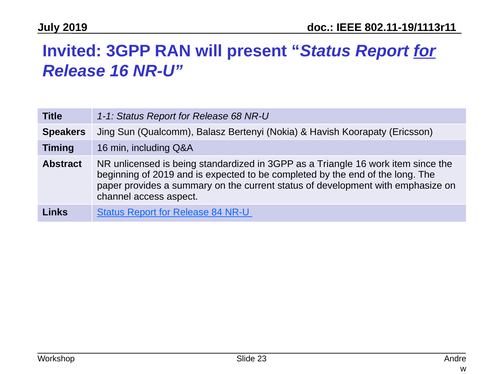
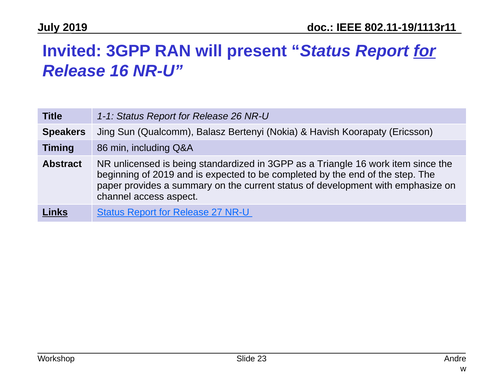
68: 68 -> 26 (236, 116)
Timing 16: 16 -> 86 (102, 148)
long: long -> step (405, 175)
Links underline: none -> present (55, 213)
84: 84 -> 27 (217, 213)
